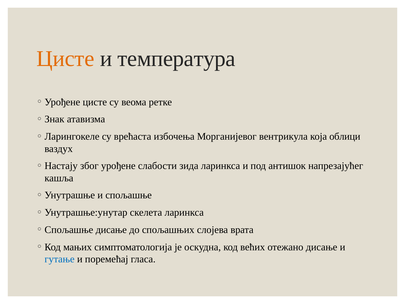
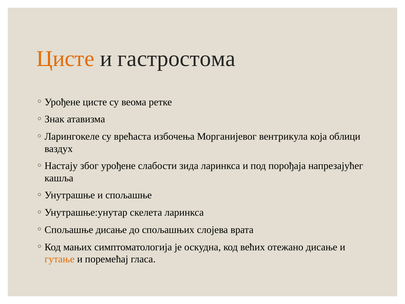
температура: температура -> гастростома (176, 59)
антишок: антишок -> порођаја (287, 166)
гутање colour: blue -> orange (60, 259)
